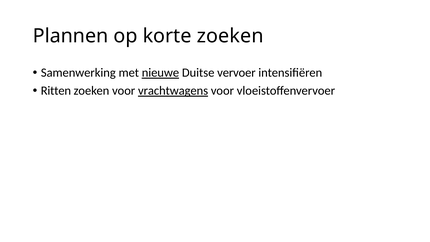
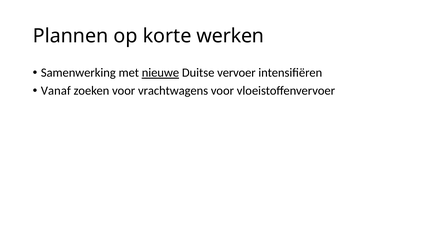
korte zoeken: zoeken -> werken (230, 36)
Ritten: Ritten -> Vanaf (56, 91)
vrachtwagens underline: present -> none (173, 91)
